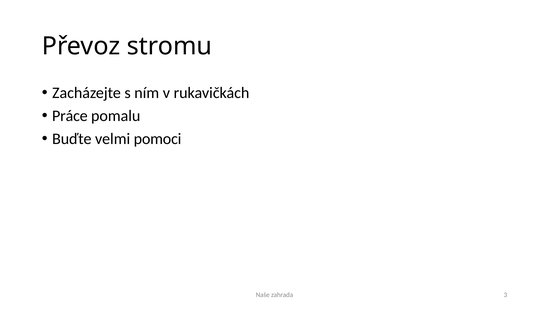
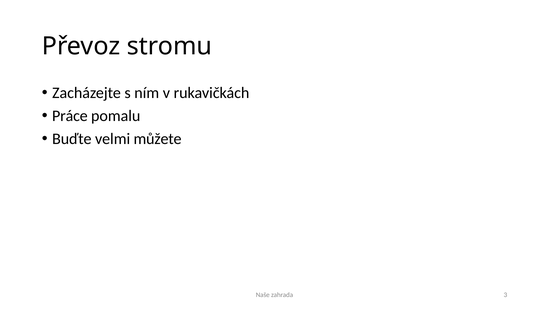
pomoci: pomoci -> můžete (158, 139)
